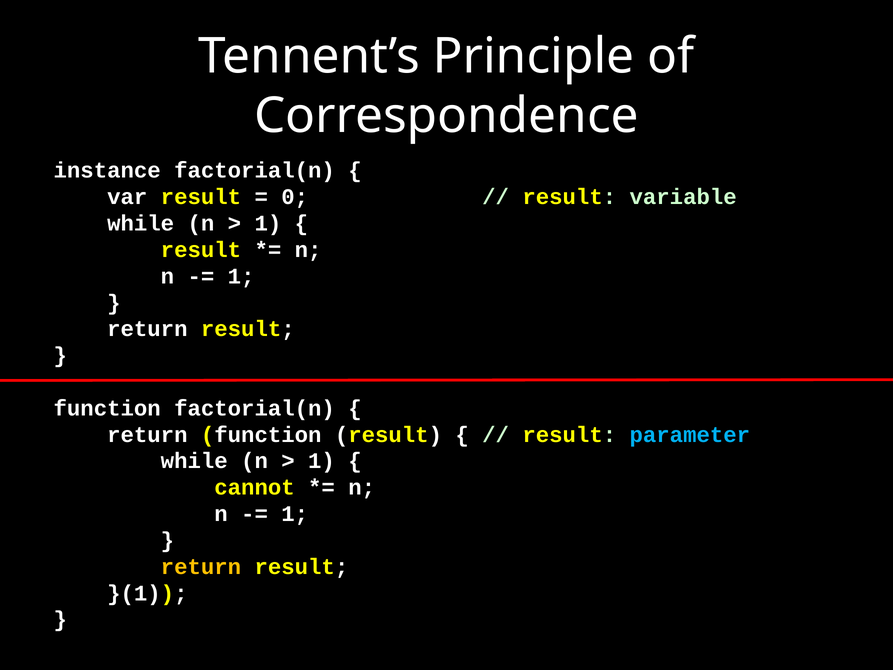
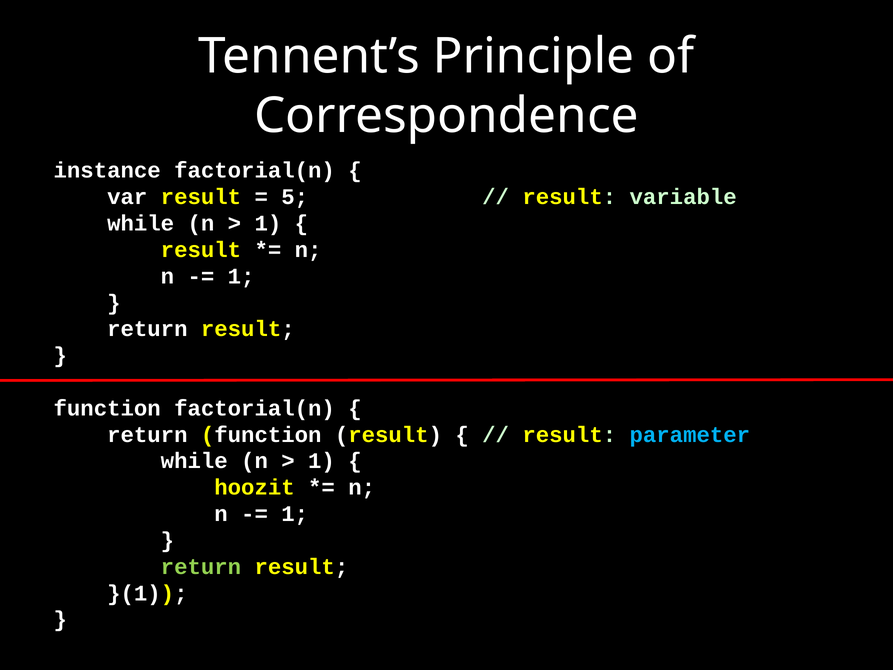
0: 0 -> 5 (295, 197)
cannot: cannot -> hoozit (255, 487)
return colour: yellow -> light green (201, 567)
